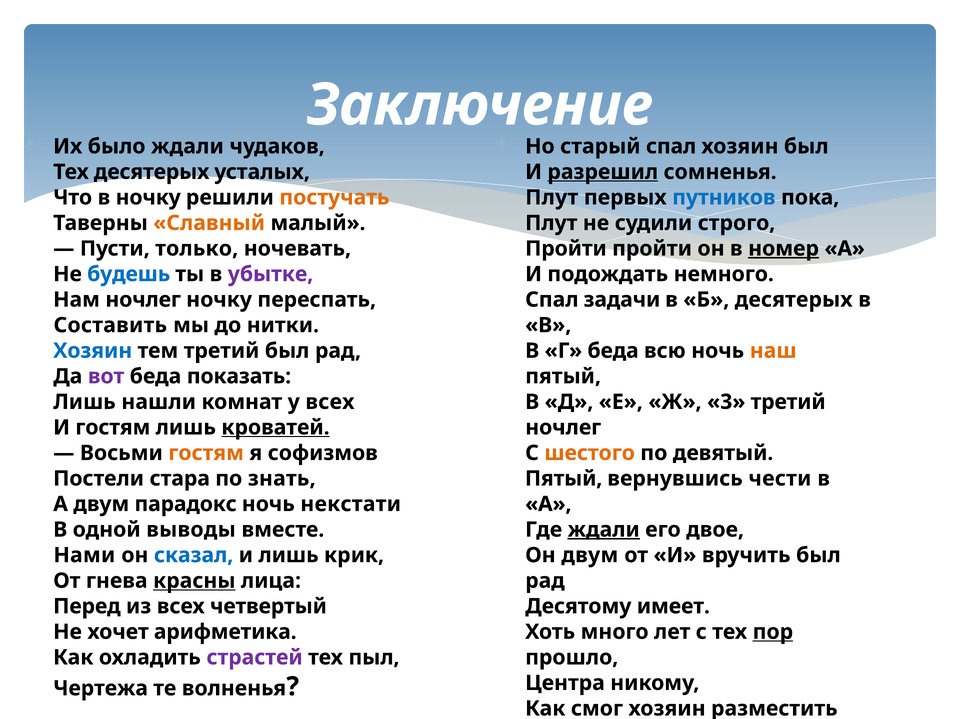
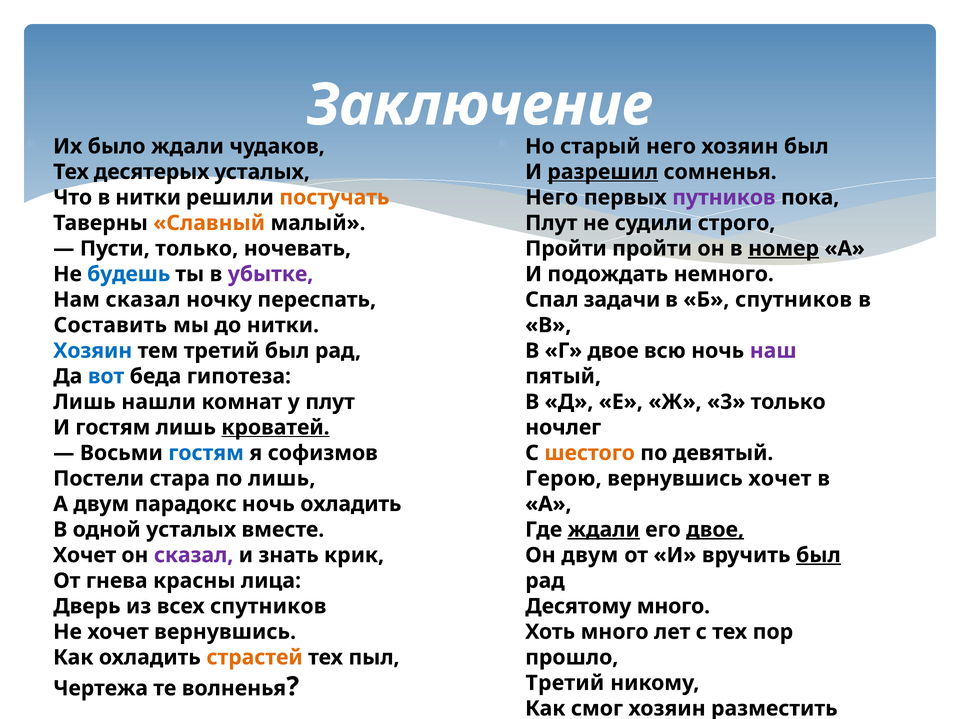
спал: спал -> него (671, 146)
в ночку: ночку -> нитки (148, 198)
Плут: Плут -> Него (552, 198)
путников colour: blue -> purple (724, 198)
Нам ночлег: ночлег -> сказал (143, 300)
Б десятерых: десятерых -> спутников (794, 300)
Г беда: беда -> двое (613, 351)
наш colour: orange -> purple (773, 351)
вот colour: purple -> blue (106, 376)
показать: показать -> гипотеза (239, 376)
у всех: всех -> плут (330, 402)
3 третий: третий -> только (788, 402)
гостям colour: orange -> blue (206, 453)
по знать: знать -> лишь (282, 479)
Пятый: Пятый -> Герою (563, 479)
вернувшись чести: чести -> хочет (780, 479)
ночь некстати: некстати -> охладить (351, 504)
одной выводы: выводы -> усталых (191, 530)
двое underline: none -> present (715, 530)
Нами: Нами -> Хочет (85, 555)
сказал colour: blue -> purple (194, 555)
и лишь: лишь -> знать (289, 555)
был underline: none -> present (818, 555)
красны underline: present -> none (194, 581)
Перед: Перед -> Дверь (87, 607)
всех четвертый: четвертый -> спутников (268, 607)
Десятому имеет: имеет -> много (673, 607)
хочет арифметика: арифметика -> вернувшись (225, 632)
пор underline: present -> none (773, 632)
страстей colour: purple -> orange (255, 658)
Центра: Центра -> Третий (565, 683)
